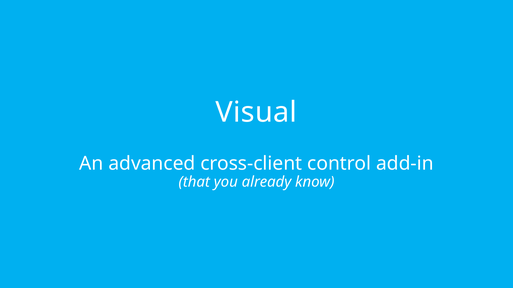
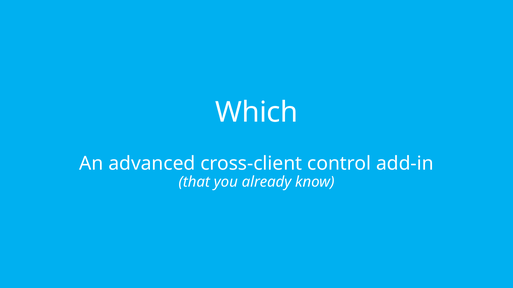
Visual: Visual -> Which (257, 112)
